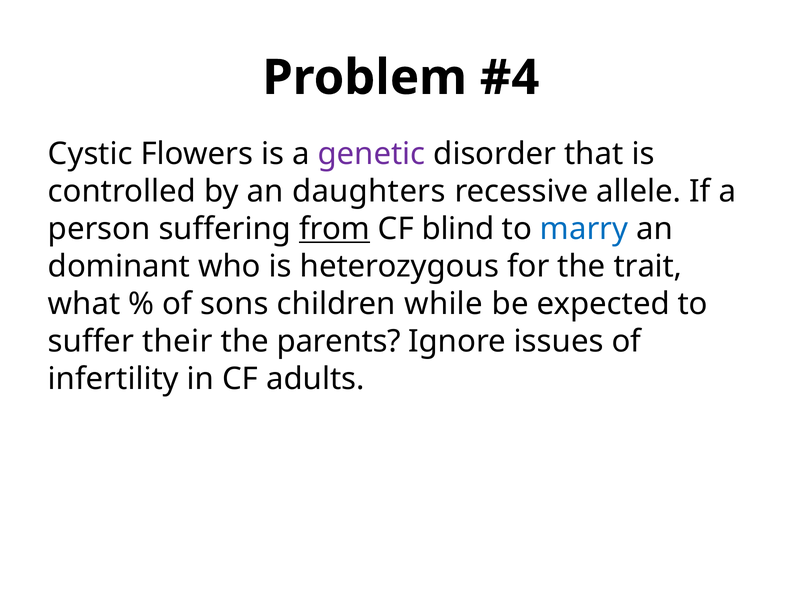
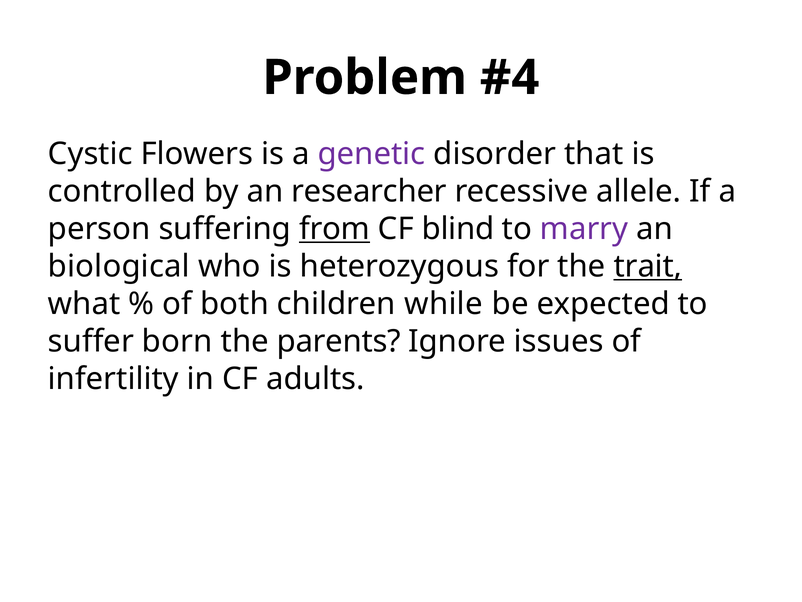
daughters: daughters -> researcher (369, 191)
marry colour: blue -> purple (584, 229)
dominant: dominant -> biological (119, 266)
trait underline: none -> present (648, 266)
sons: sons -> both (234, 304)
their: their -> born (177, 341)
